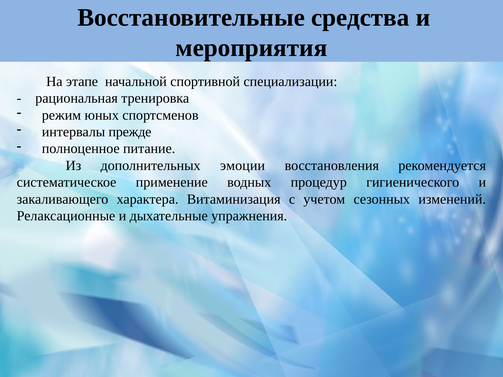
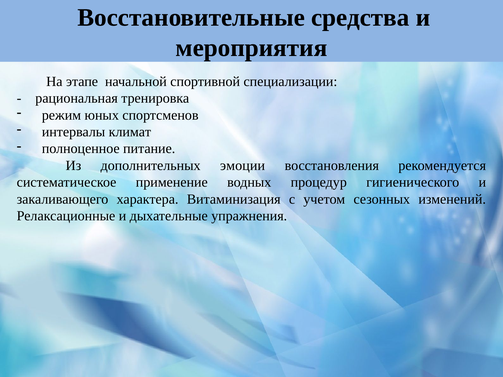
прежде: прежде -> климат (130, 132)
